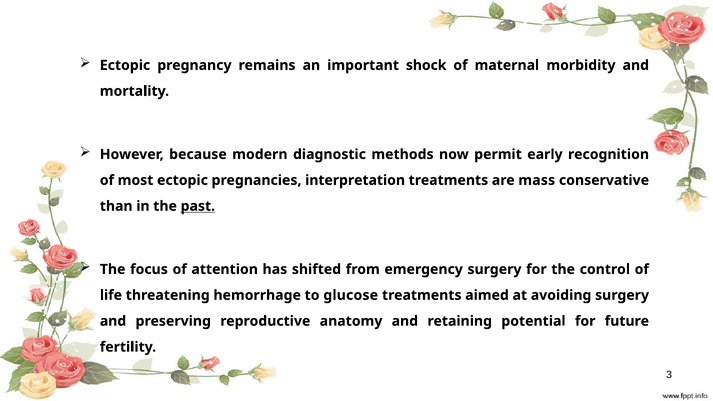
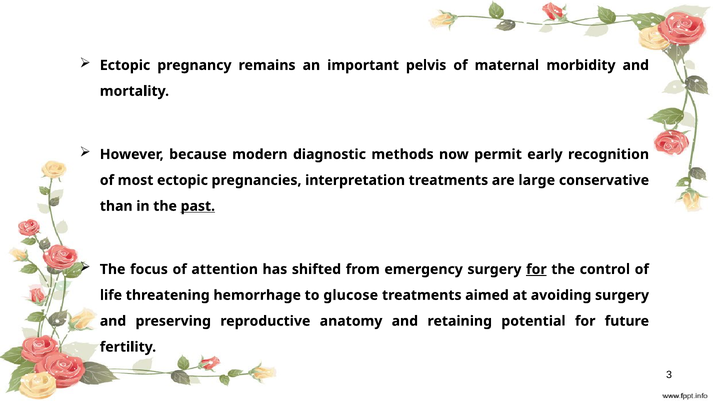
shock: shock -> pelvis (426, 65)
mass: mass -> large (537, 180)
for underline: none -> present (536, 269)
